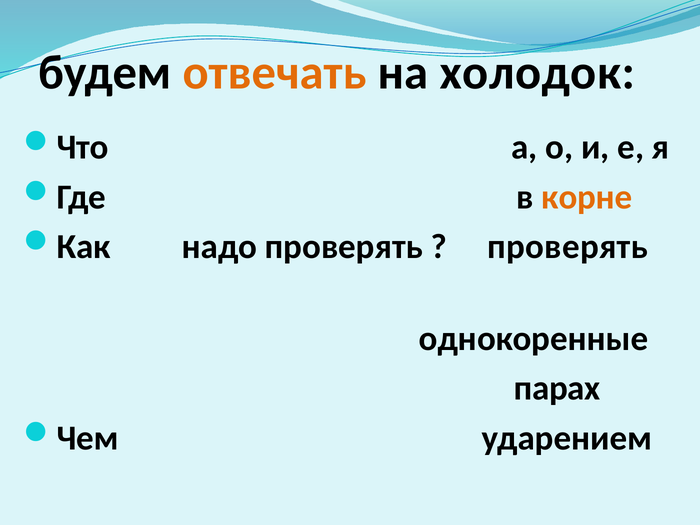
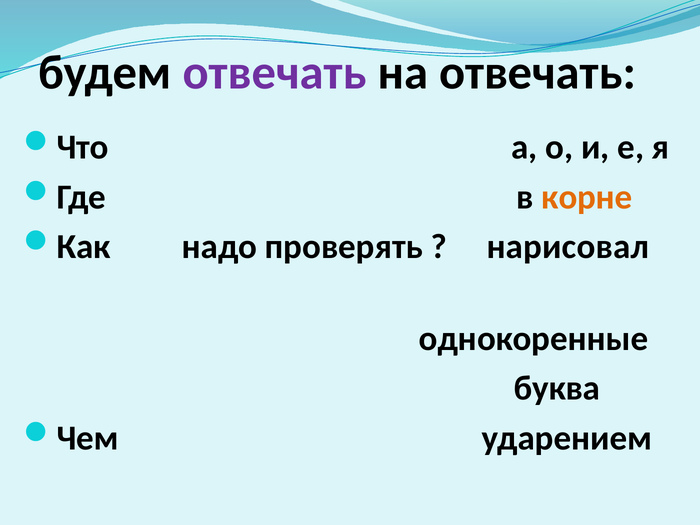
отвечать colour: orange -> purple (275, 73)
на холодок: холодок -> отвечать (538, 73)
проверять: проверять -> нарисовал (568, 247)
парах: парах -> буква (557, 388)
